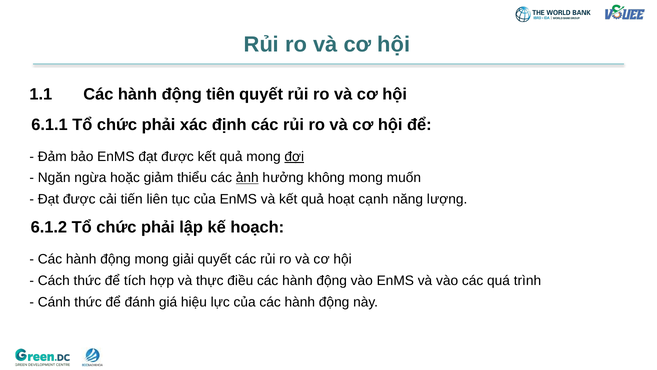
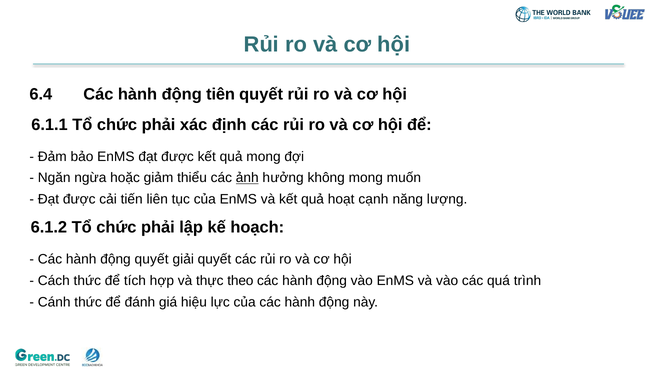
1.1: 1.1 -> 6.4 (41, 94)
đợi underline: present -> none (294, 156)
động mong: mong -> quyết (152, 259)
điều: điều -> theo (240, 280)
